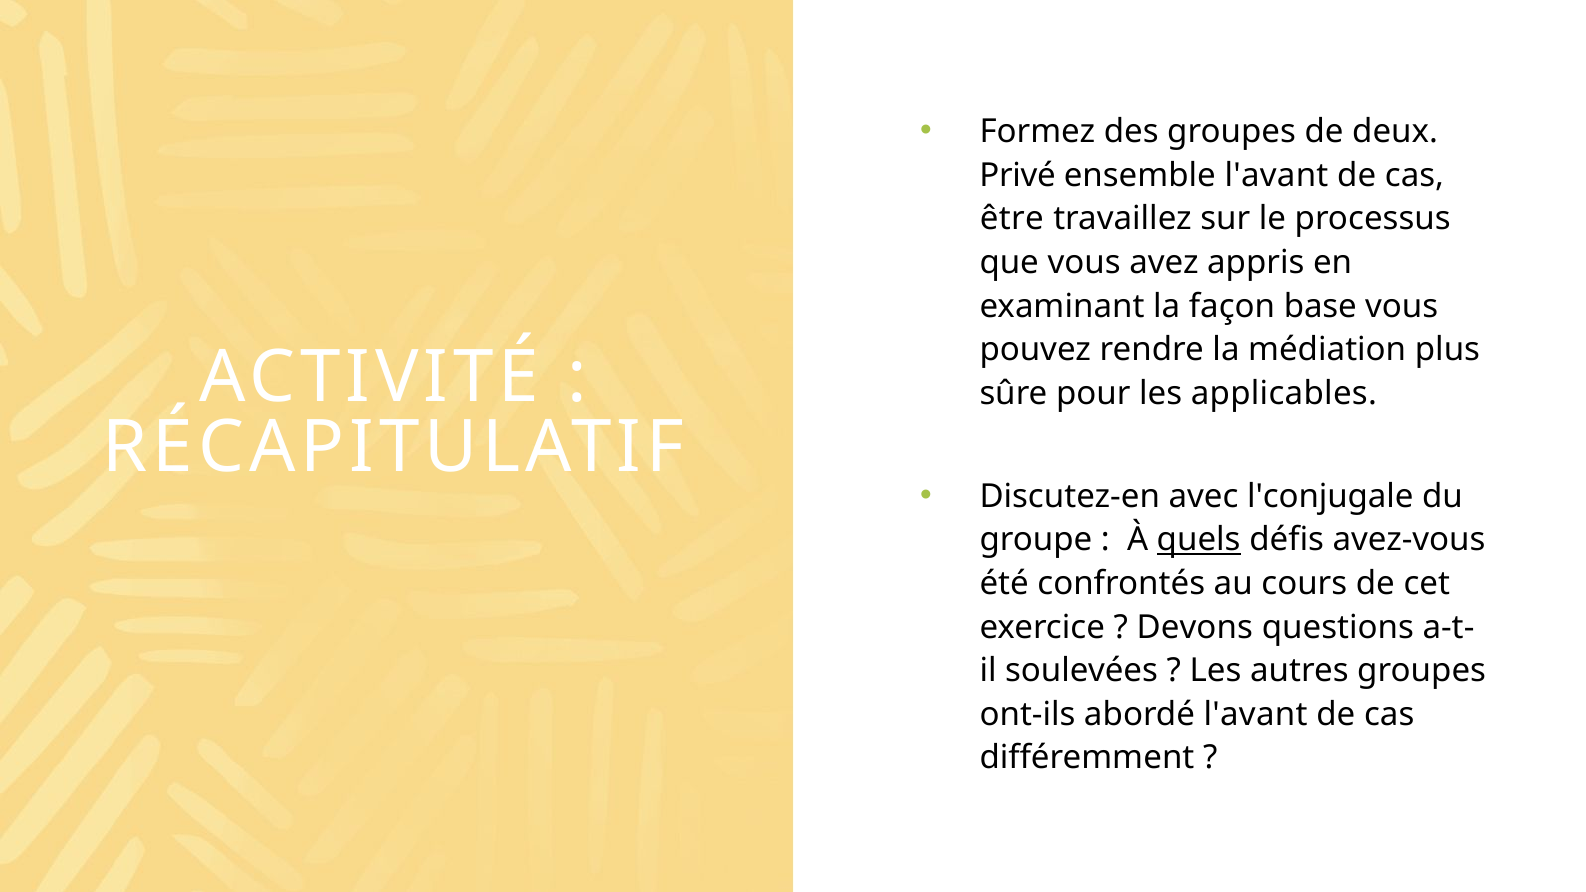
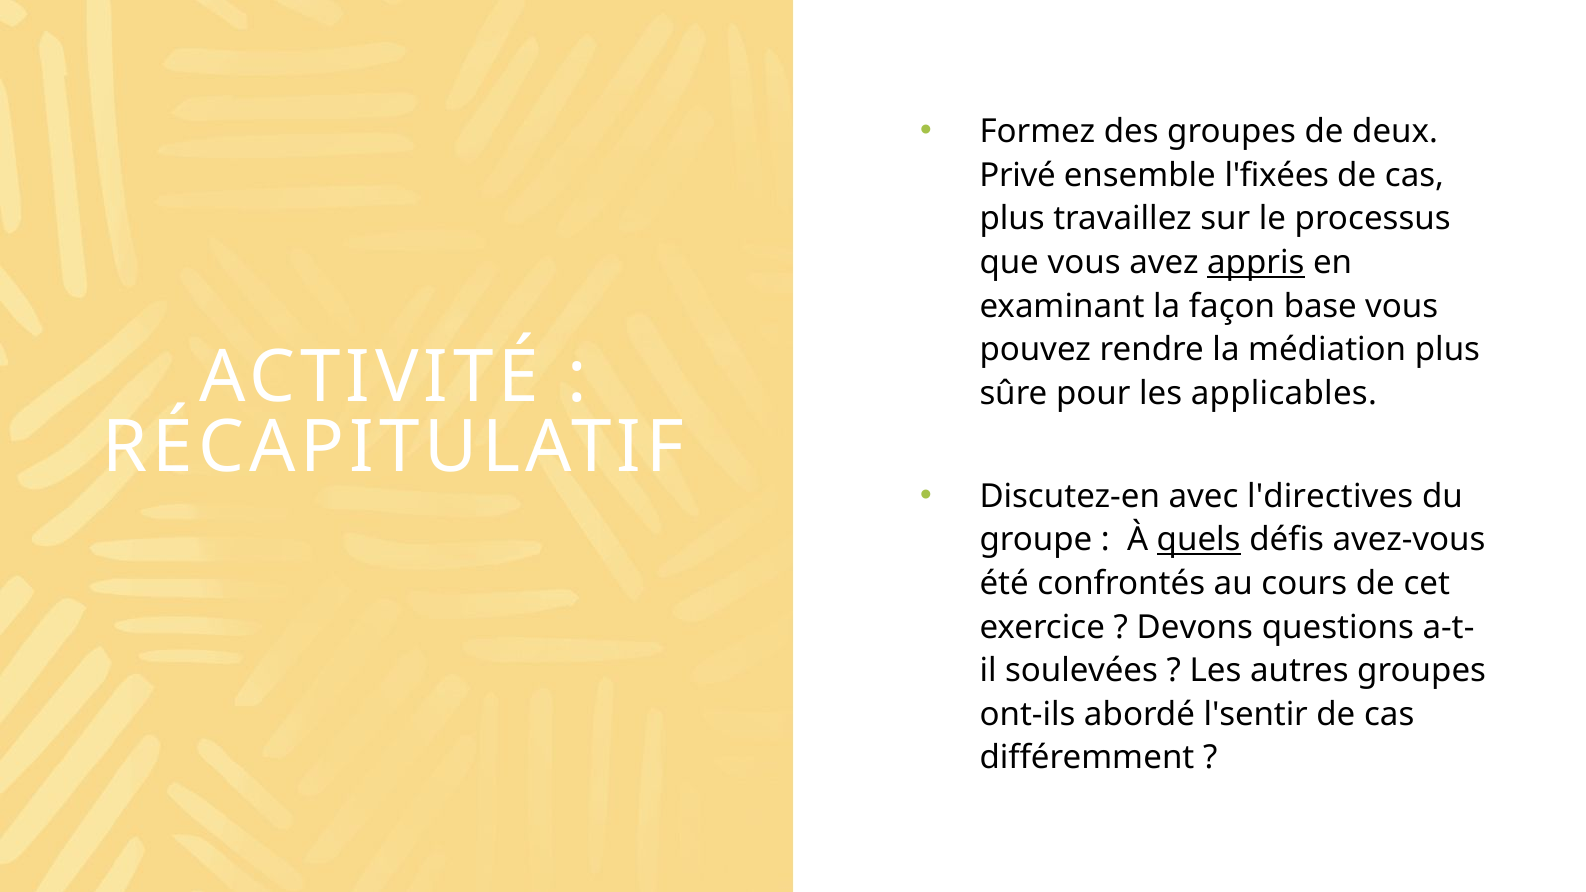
ensemble l'avant: l'avant -> l'fixées (1277, 175)
être: être -> plus (1012, 219)
appris underline: none -> present (1256, 263)
l'conjugale: l'conjugale -> l'directives (1330, 496)
abordé l'avant: l'avant -> l'sentir (1256, 714)
